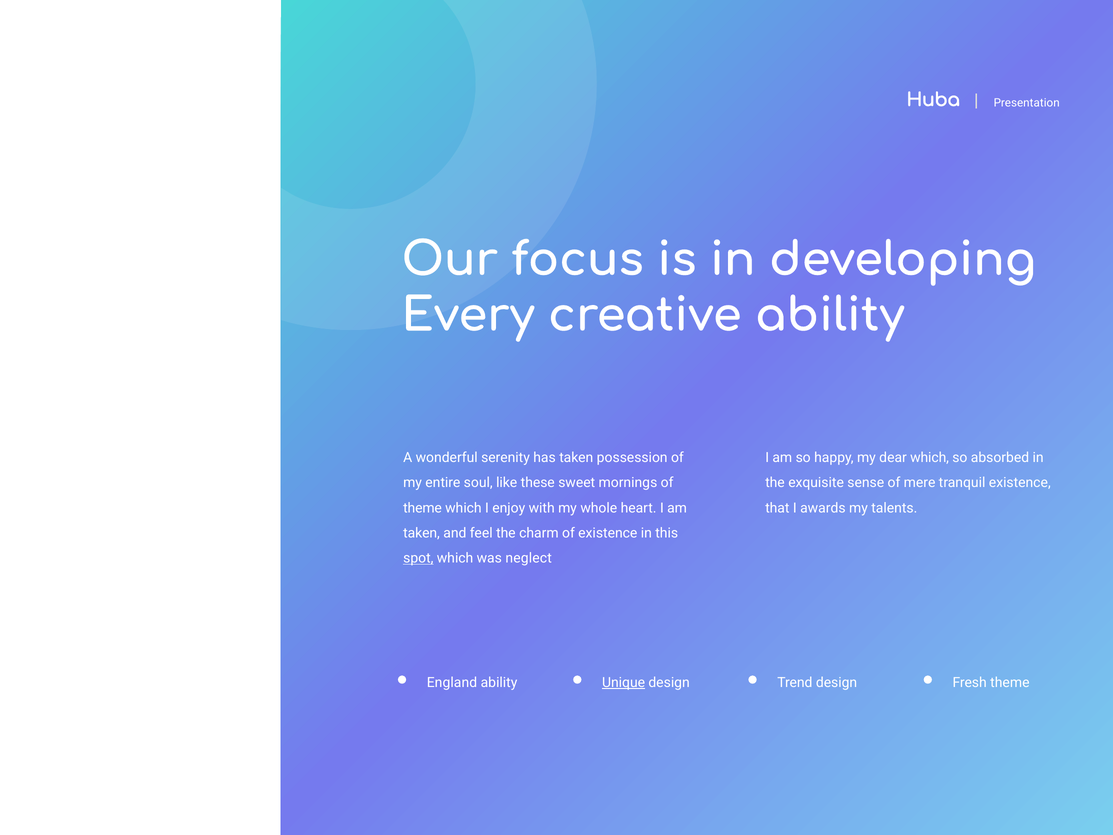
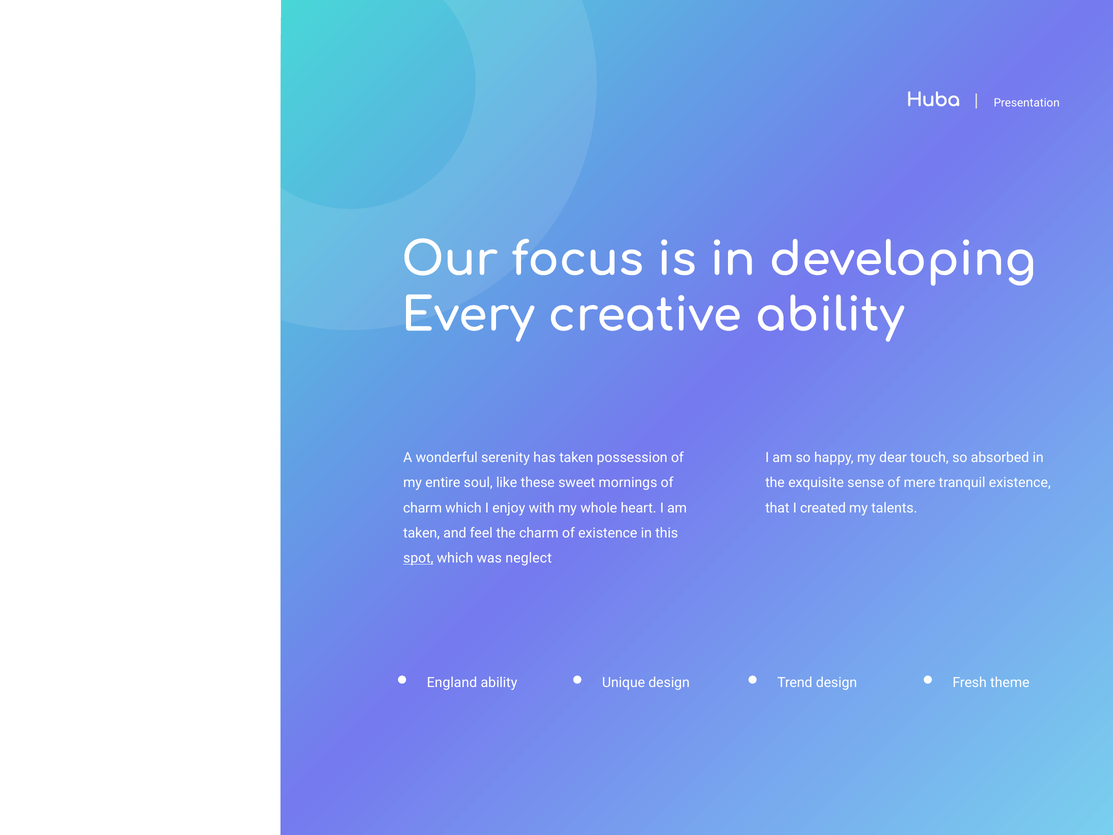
dear which: which -> touch (929, 458)
theme: theme -> charm (423, 508)
awards: awards -> created (823, 508)
Unique underline: present -> none (624, 682)
